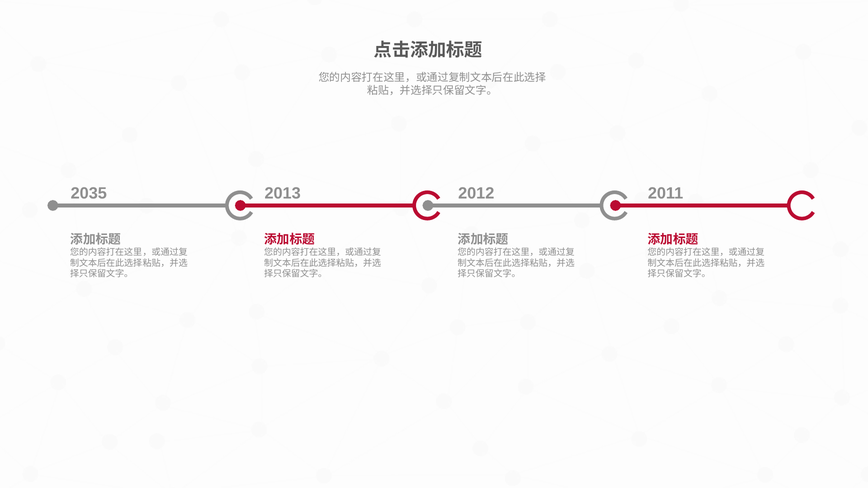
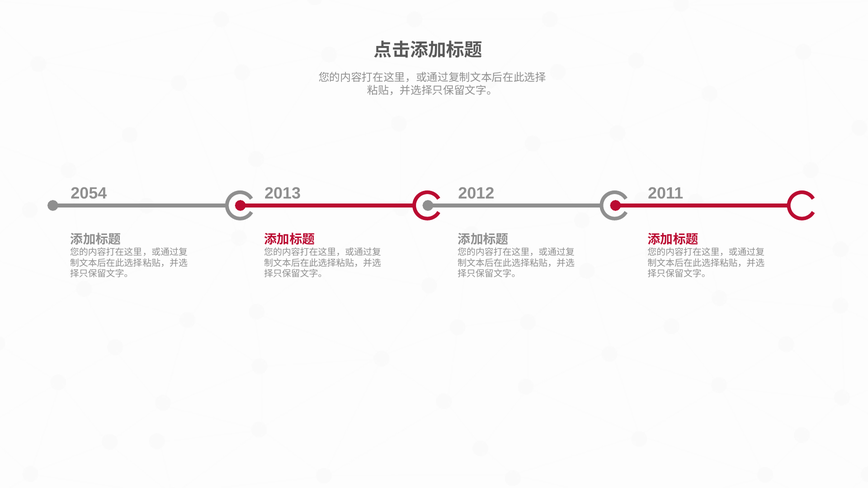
2035: 2035 -> 2054 (89, 193)
